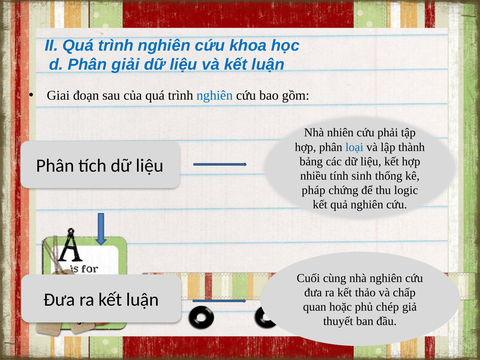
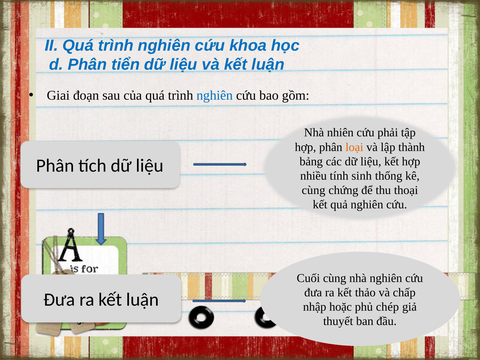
giải: giải -> tiển (126, 65)
loại colour: blue -> orange (354, 147)
pháp: pháp -> cùng (314, 190)
logic: logic -> thoại (406, 190)
quan: quan -> nhập (315, 307)
